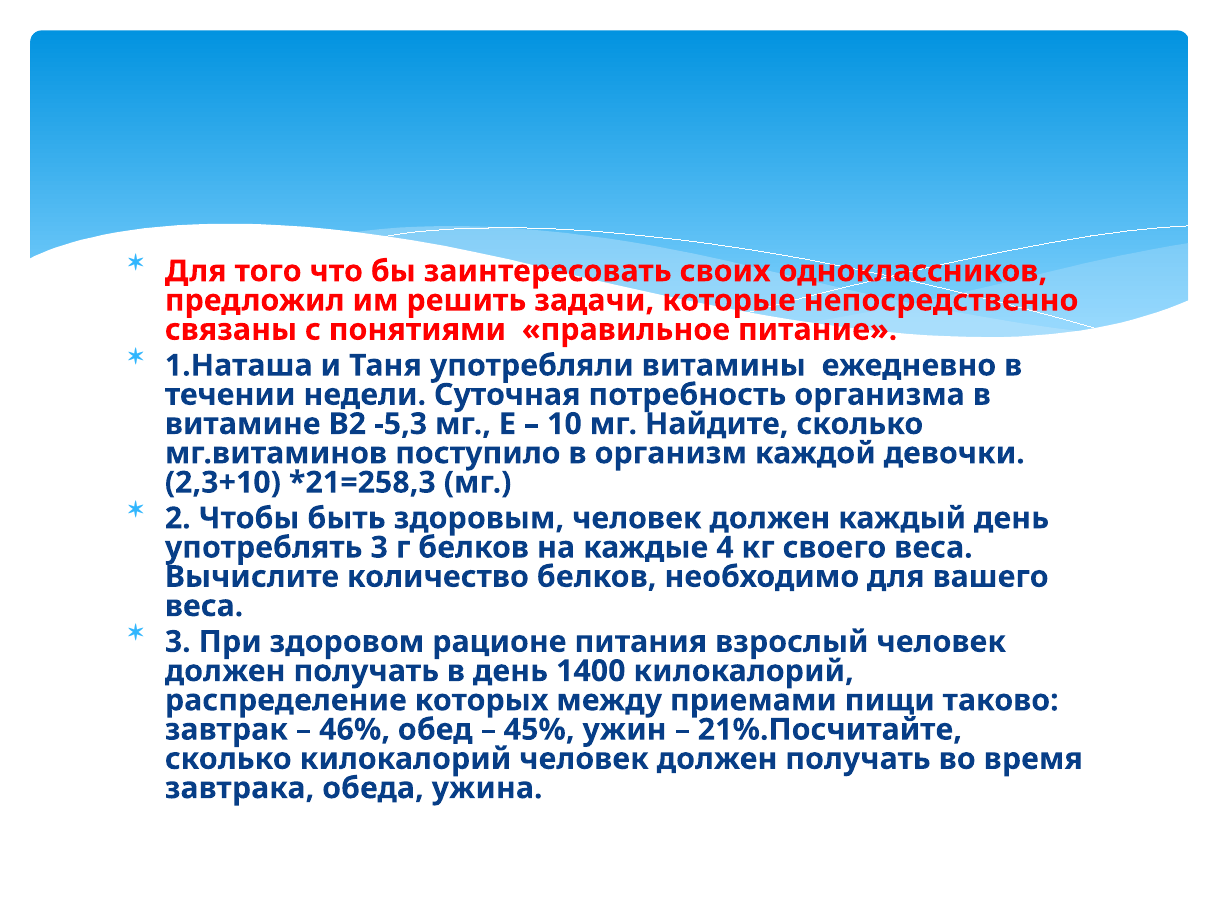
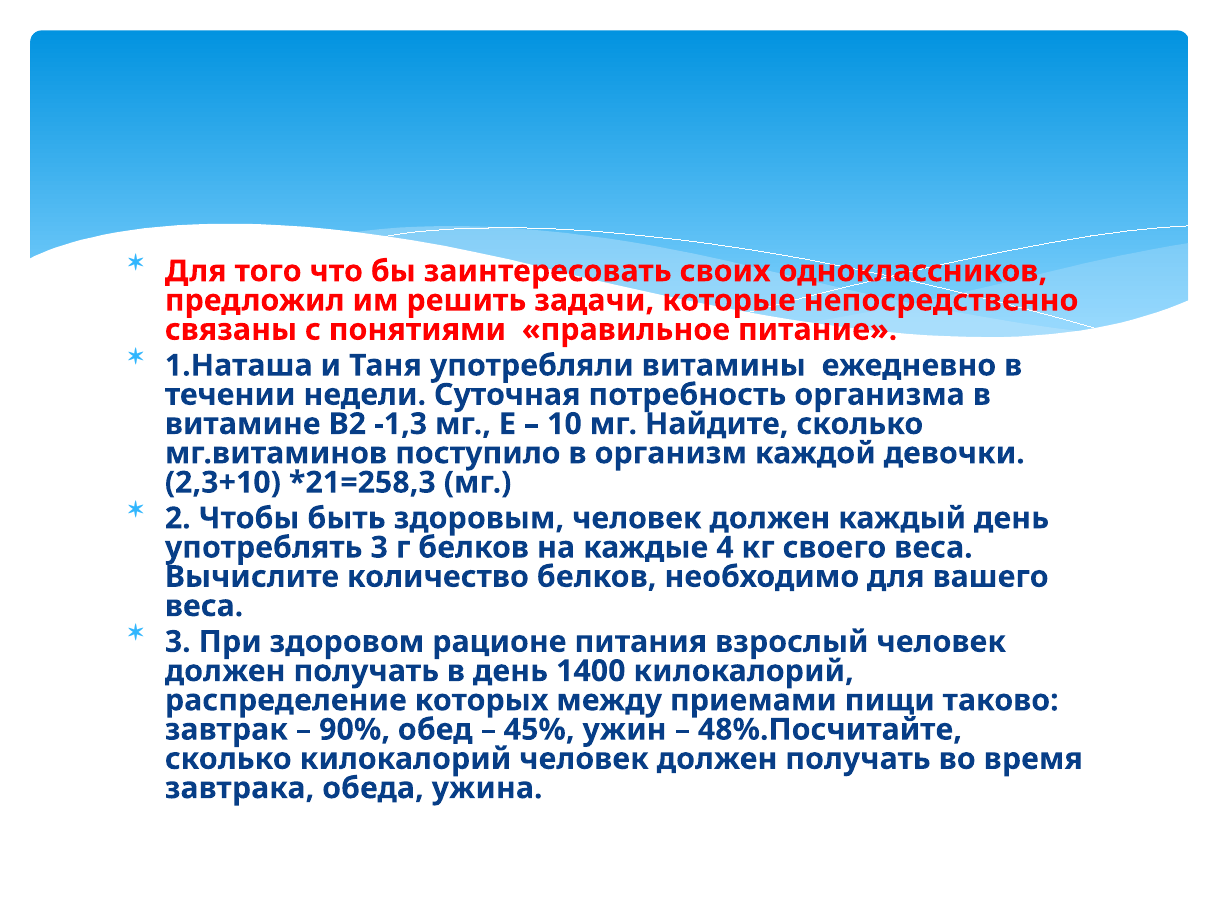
-5,3: -5,3 -> -1,3 (401, 424)
46%: 46% -> 90% (355, 729)
21%.Посчитайте: 21%.Посчитайте -> 48%.Посчитайте (830, 729)
